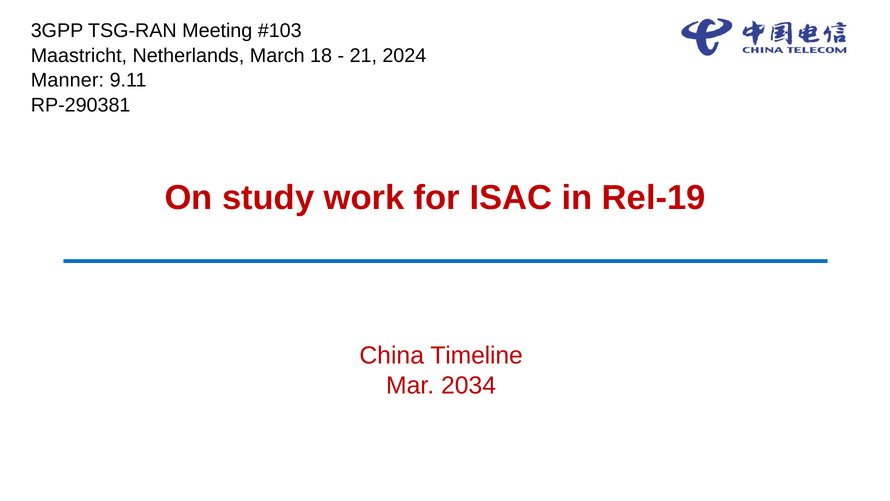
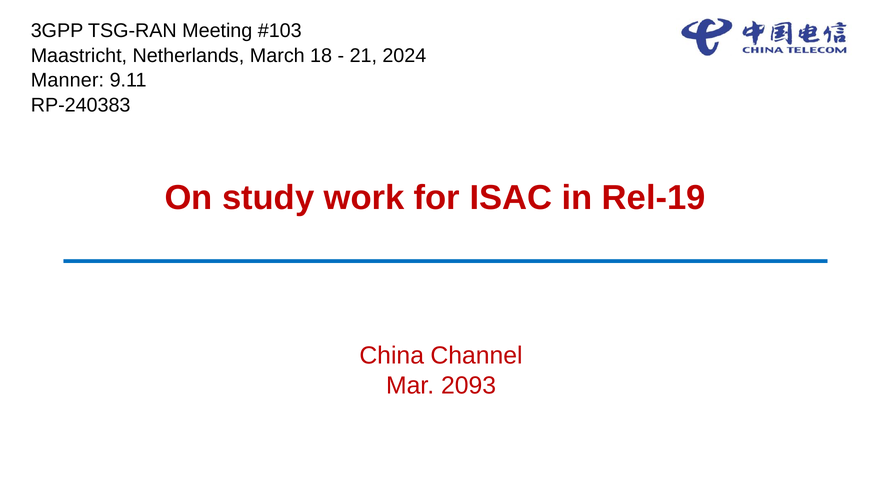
RP-290381: RP-290381 -> RP-240383 (81, 105)
Timeline: Timeline -> Channel (477, 355)
2034: 2034 -> 2093 (469, 385)
